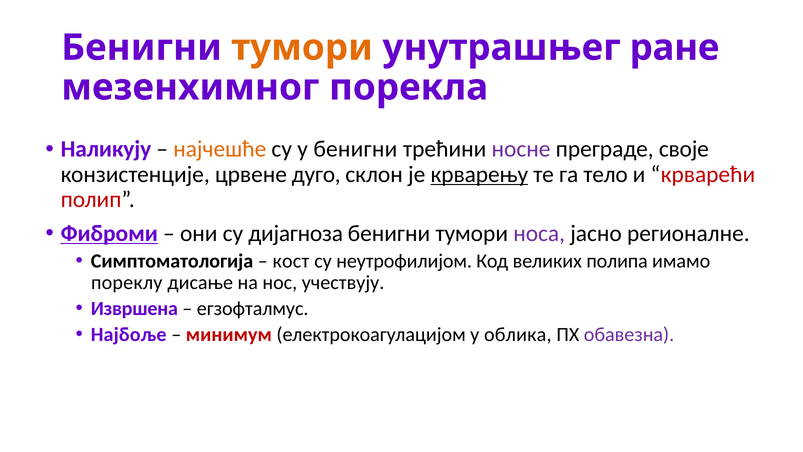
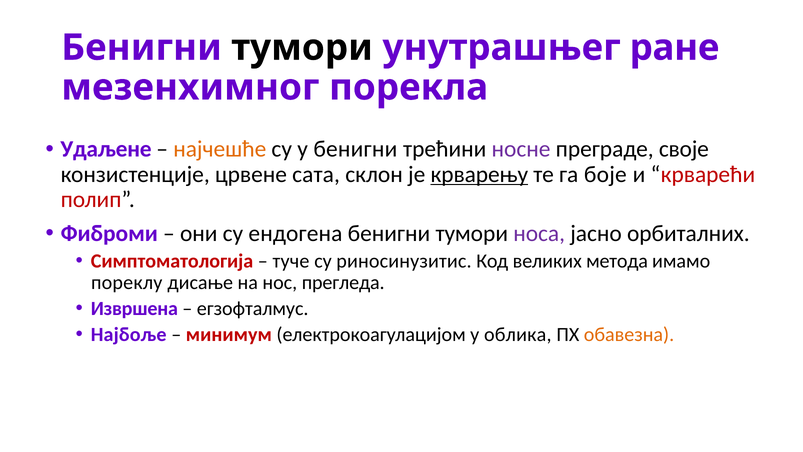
тумори colour: orange -> black (302, 48)
Наликују: Наликују -> Удаљене (106, 149)
дуго: дуго -> сата (316, 174)
тело: тело -> боје (605, 174)
Фиброми underline: present -> none (109, 233)
дијагноза: дијагноза -> ендогена (295, 233)
регионалне: регионалне -> орбиталних (688, 233)
Симптоматологија colour: black -> red (172, 261)
кост: кост -> туче (291, 261)
неутрофилијом: неутрофилијом -> риносинузитис (404, 261)
полипа: полипа -> метода (617, 261)
учествују: учествују -> прегледа (343, 283)
обавезна colour: purple -> orange (629, 334)
